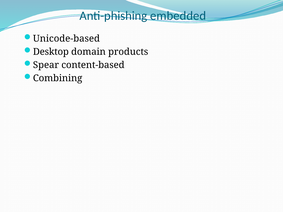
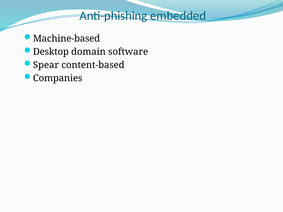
Unicode-based: Unicode-based -> Machine-based (67, 39)
products: products -> software (128, 52)
Combining: Combining -> Companies (58, 78)
